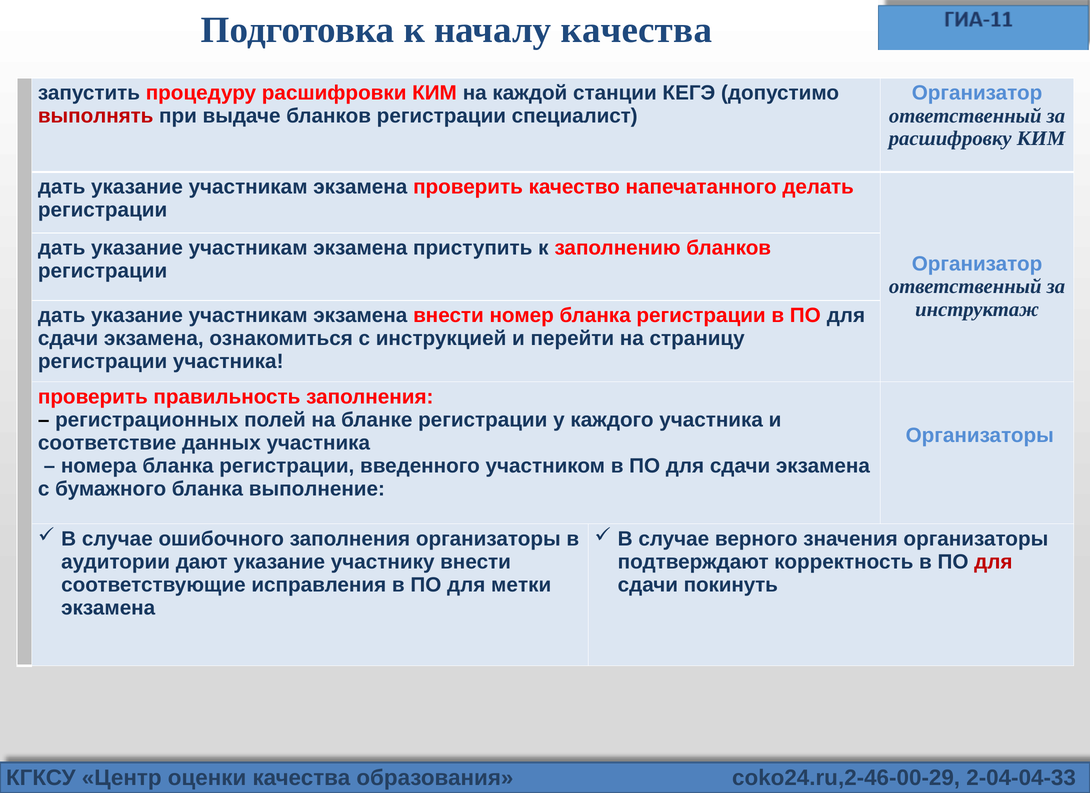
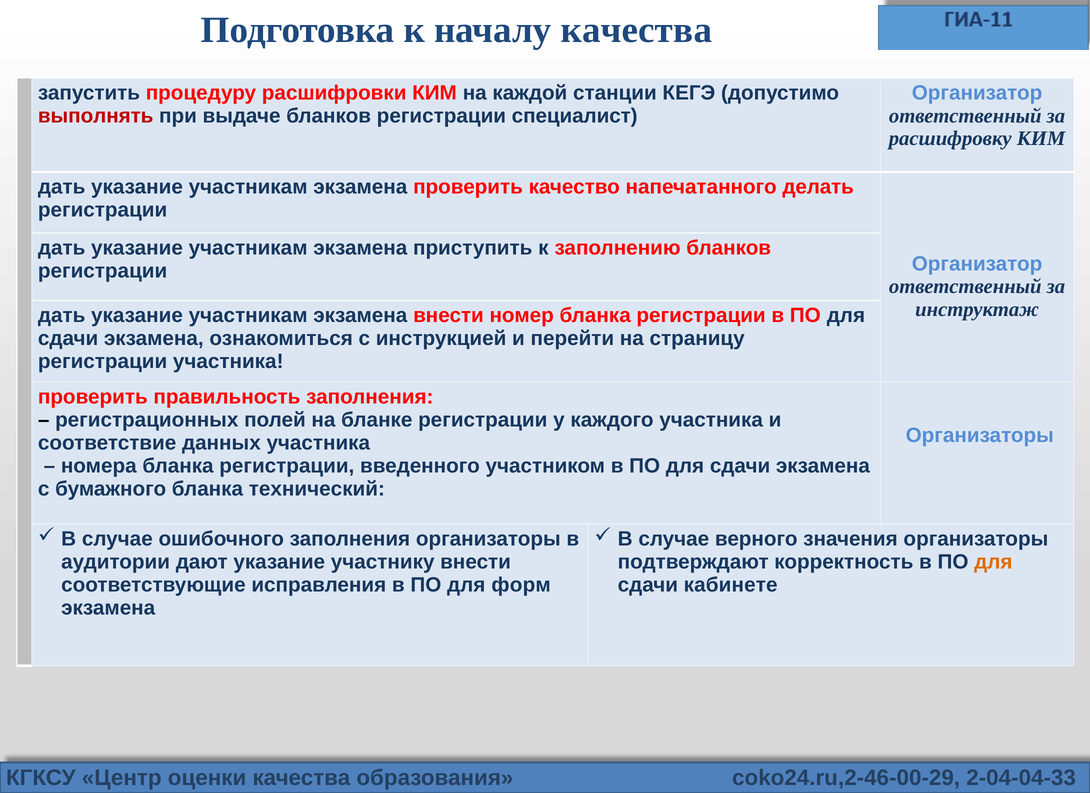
выполнение: выполнение -> технический (317, 489)
для colour: red -> orange (993, 562)
метки: метки -> форм (521, 585)
покинуть: покинуть -> кабинете (731, 585)
